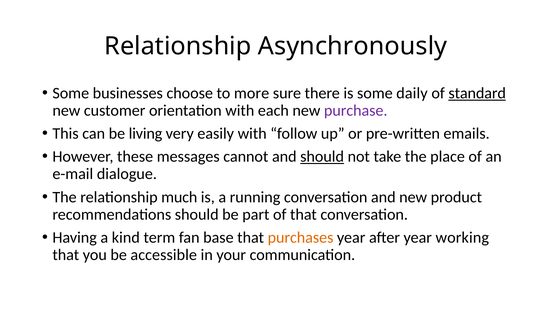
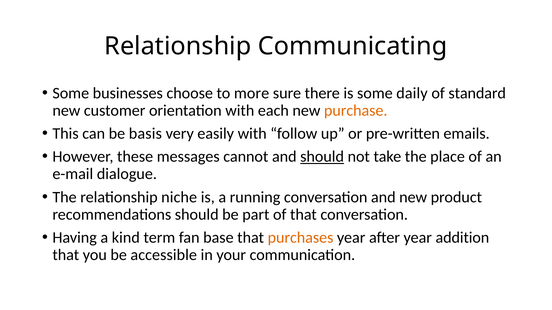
Asynchronously: Asynchronously -> Communicating (353, 46)
standard underline: present -> none (477, 93)
purchase colour: purple -> orange (356, 111)
living: living -> basis (145, 134)
much: much -> niche (179, 197)
working: working -> addition (462, 238)
